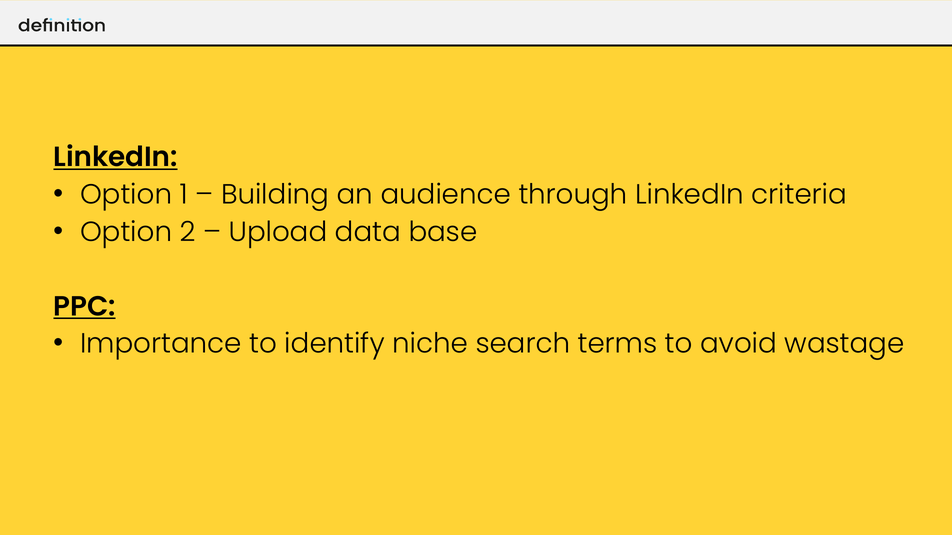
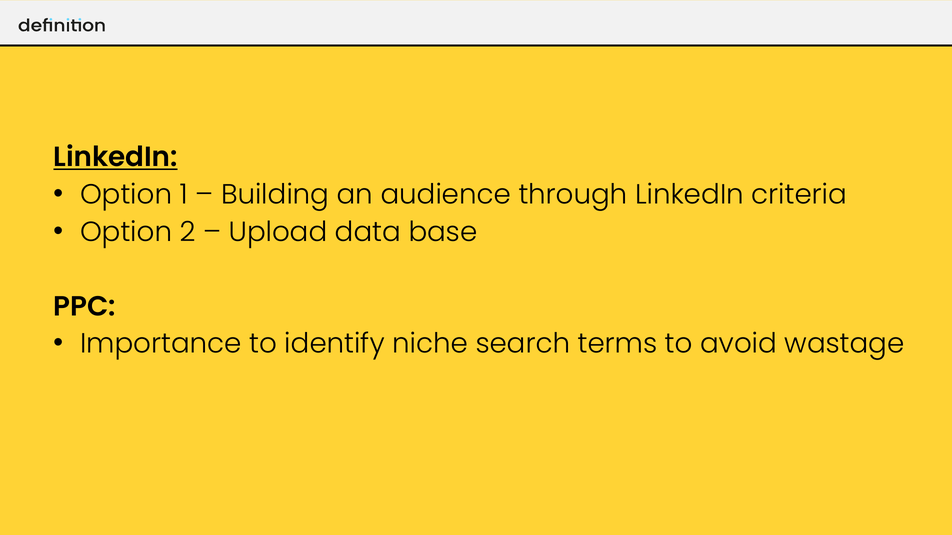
PPC underline: present -> none (84, 307)
